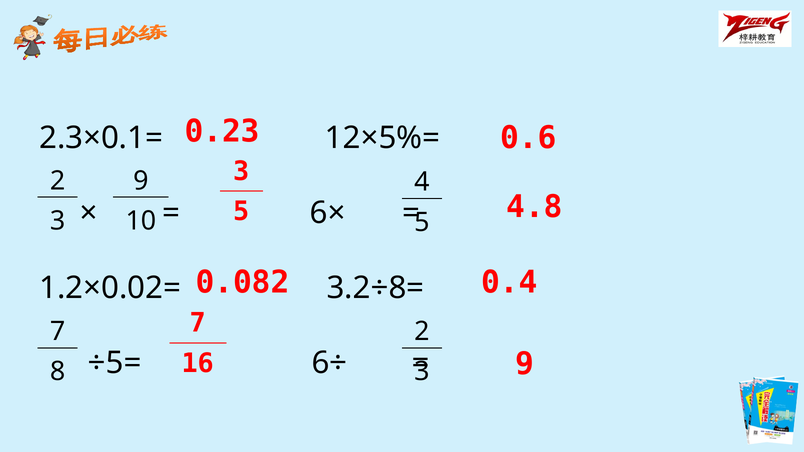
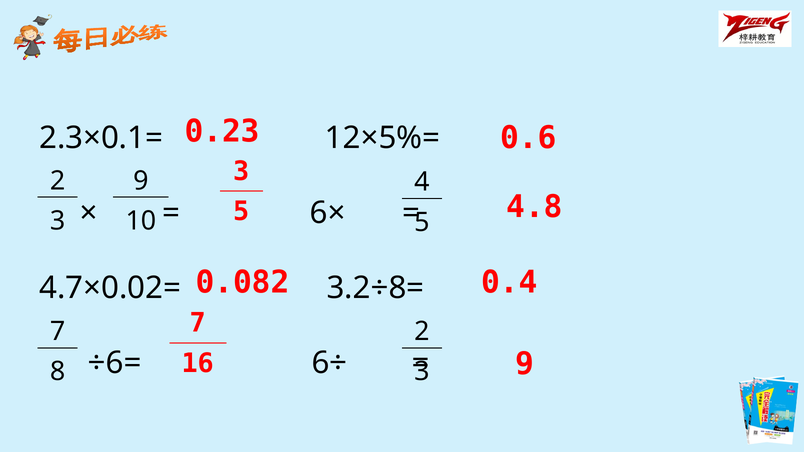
1.2×0.02=: 1.2×0.02= -> 4.7×0.02= (110, 288)
÷5=: ÷5= -> ÷6= (115, 363)
